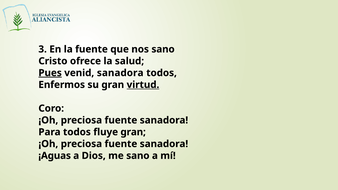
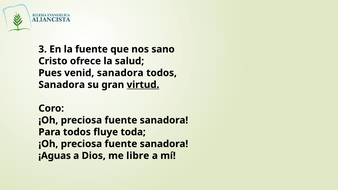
Pues underline: present -> none (50, 73)
Enfermos: Enfermos -> Sanadora (62, 85)
fluye gran: gran -> toda (133, 132)
me sano: sano -> libre (138, 156)
